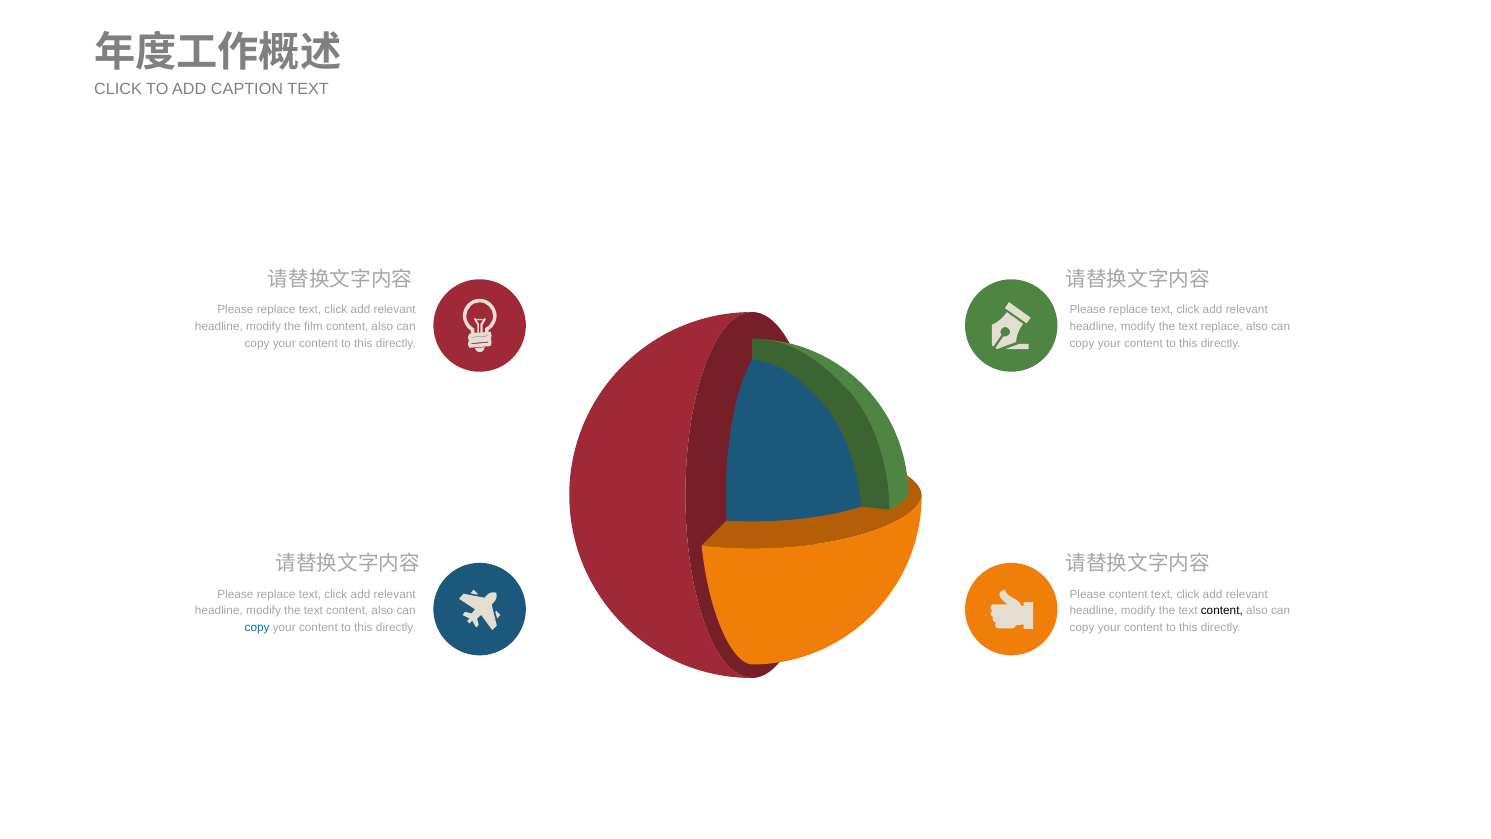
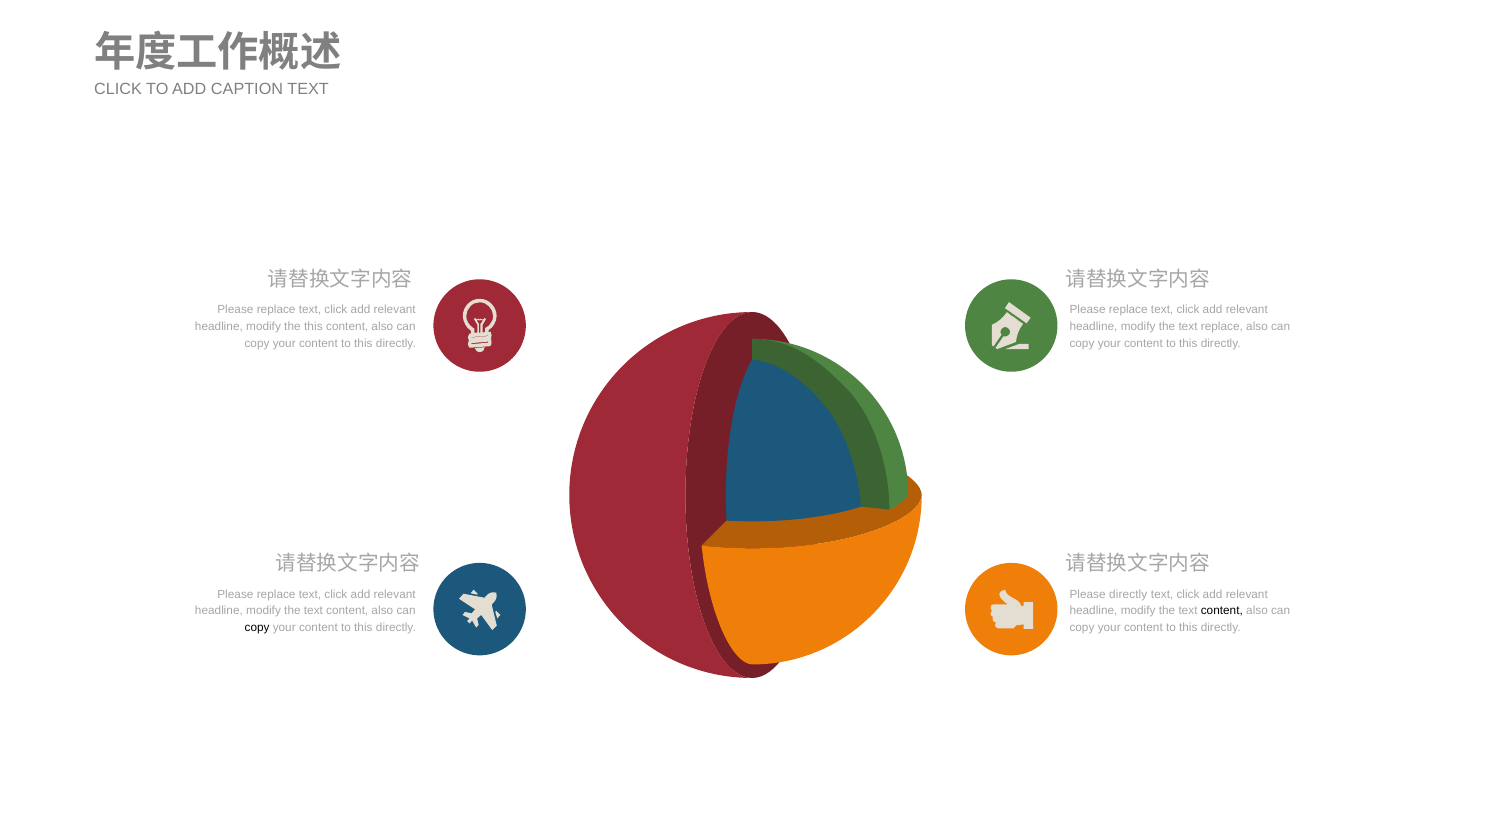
the film: film -> this (313, 327)
Please content: content -> directly (1128, 594)
copy colour: blue -> black (257, 628)
